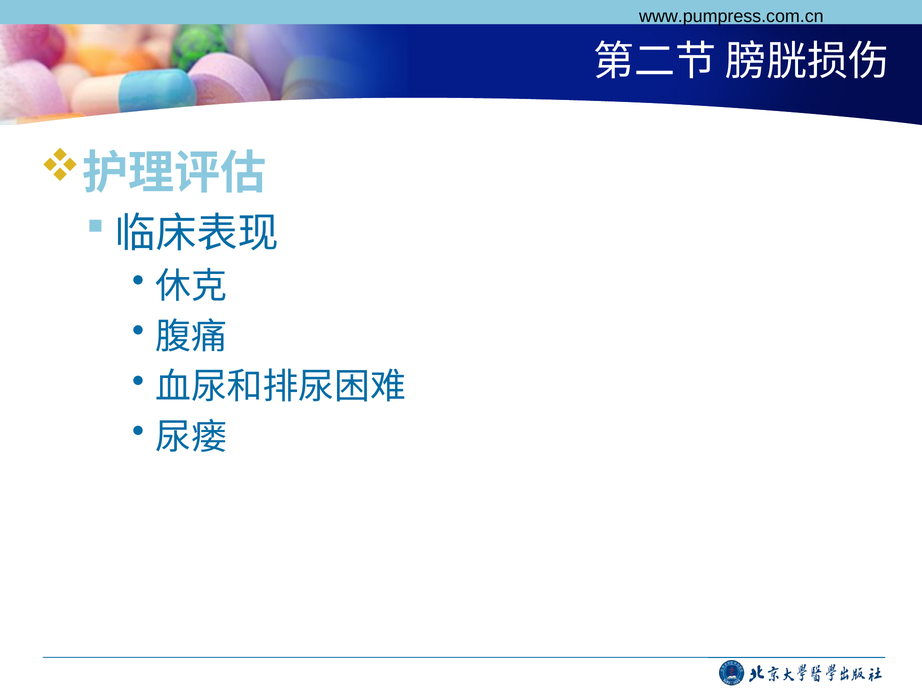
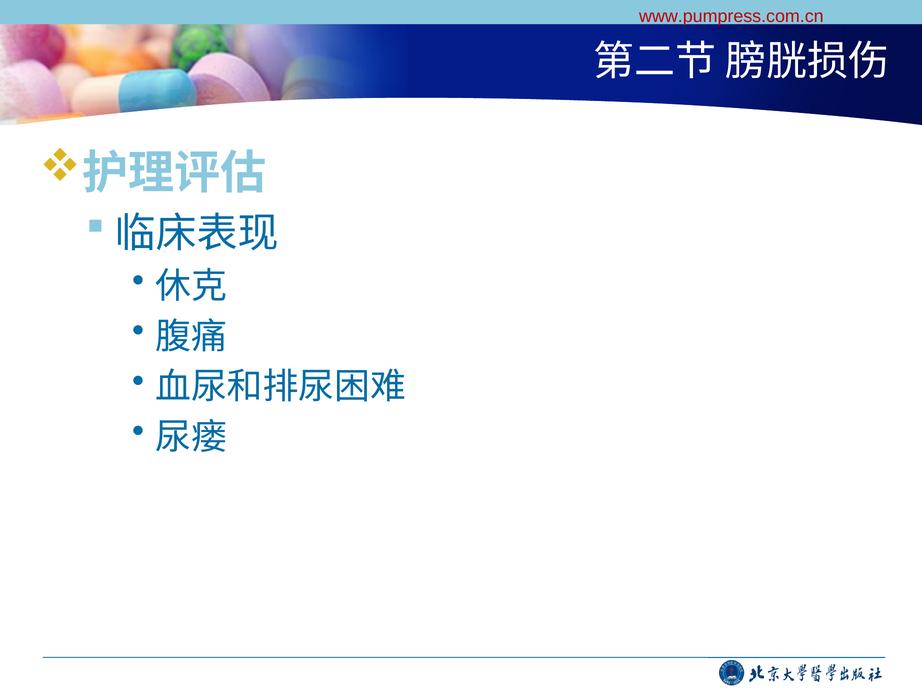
www.pumpress.com.cn colour: black -> red (731, 17)
